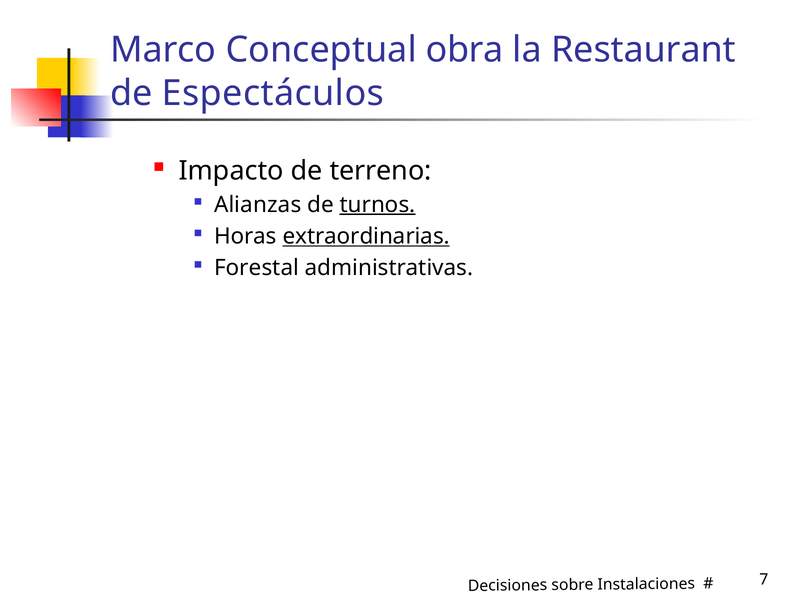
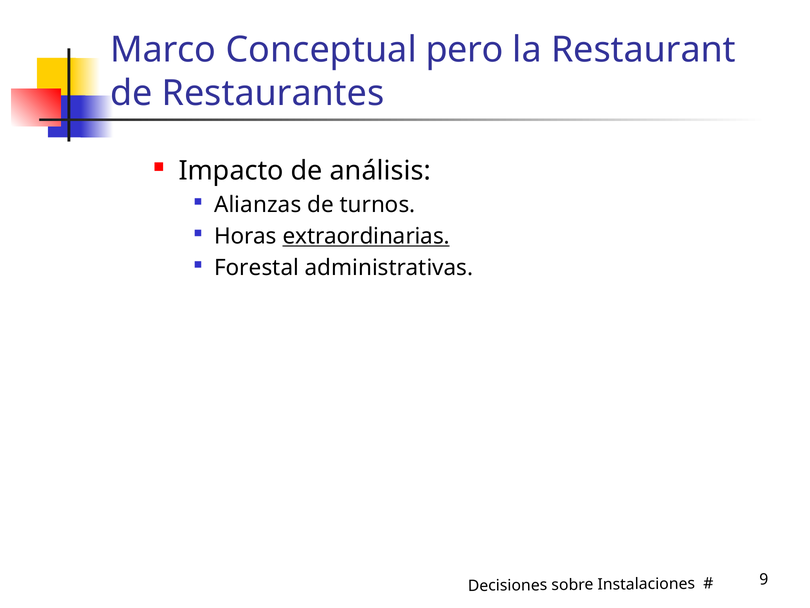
obra: obra -> pero (465, 50)
Espectáculos: Espectáculos -> Restaurantes (273, 93)
terreno: terreno -> análisis (380, 171)
turnos underline: present -> none (378, 205)
7: 7 -> 9 (764, 579)
